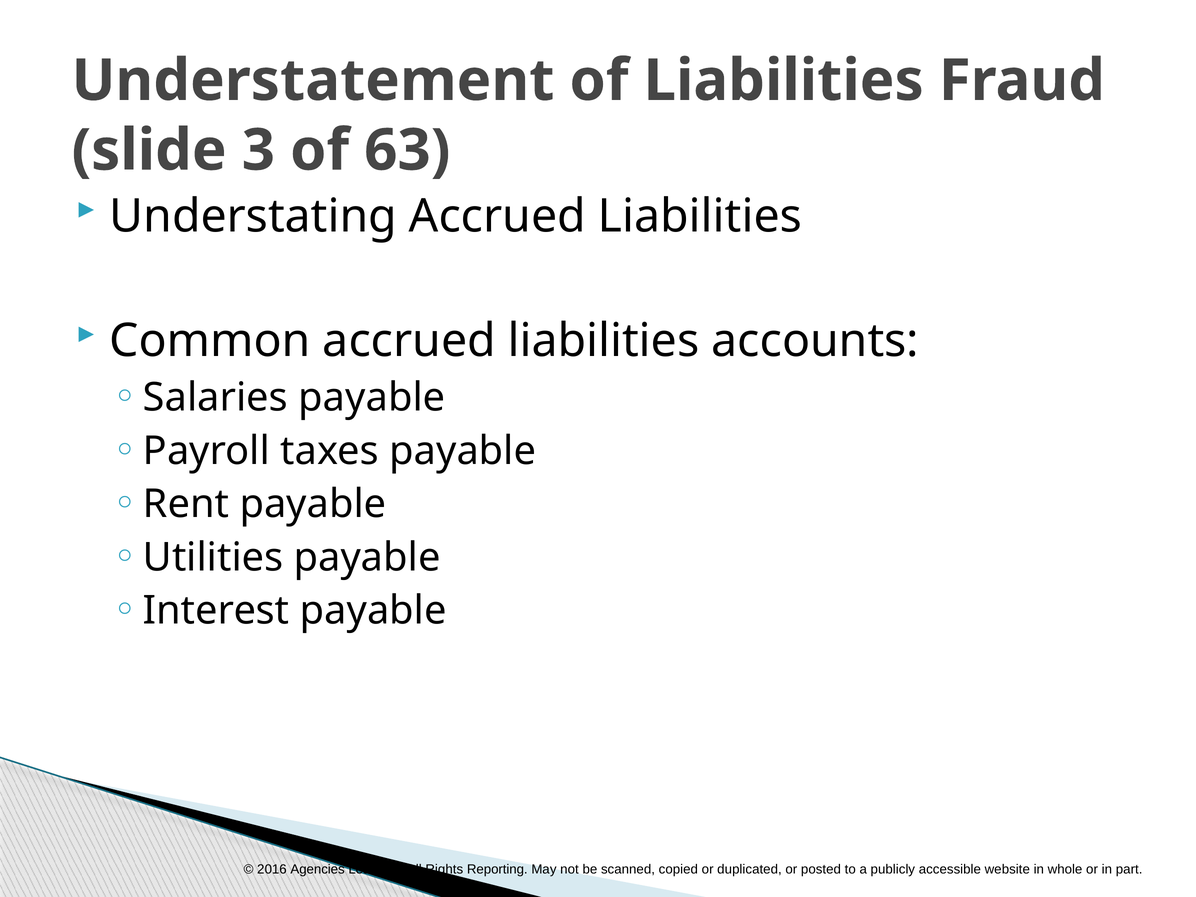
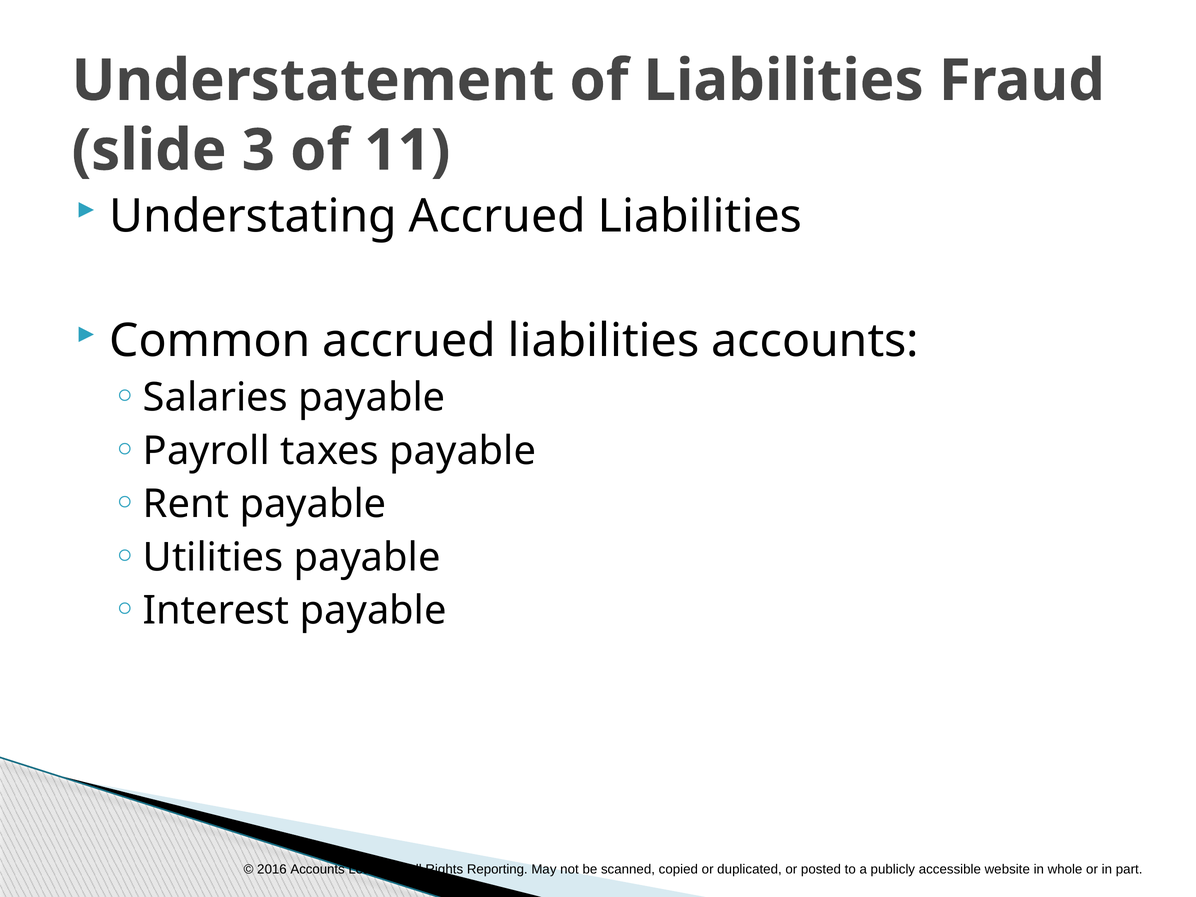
63: 63 -> 11 (407, 151)
2016 Agencies: Agencies -> Accounts (318, 869)
